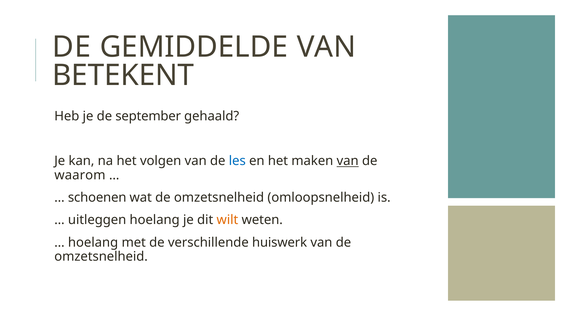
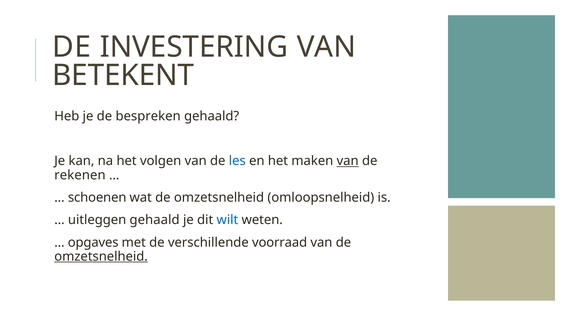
GEMIDDELDE: GEMIDDELDE -> INVESTERING (194, 47)
september: september -> bespreken (148, 116)
waarom: waarom -> rekenen (80, 175)
uitleggen hoelang: hoelang -> gehaald (155, 220)
wilt colour: orange -> blue (227, 220)
hoelang: hoelang -> opgaves (93, 242)
huiswerk: huiswerk -> voorraad (280, 242)
omzetsnelheid underline: none -> present (101, 256)
